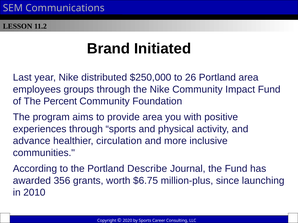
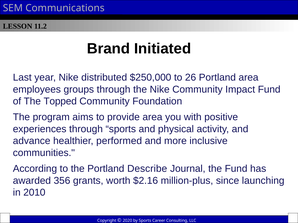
Percent: Percent -> Topped (60, 101)
circulation: circulation -> performed (119, 141)
$6.75: $6.75 -> $2.16 (146, 181)
